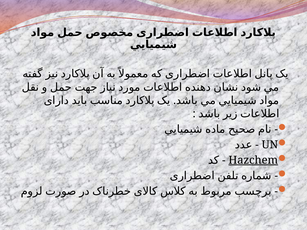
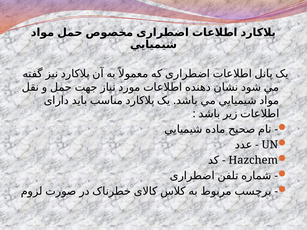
Hazchem underline: present -> none (253, 160)
